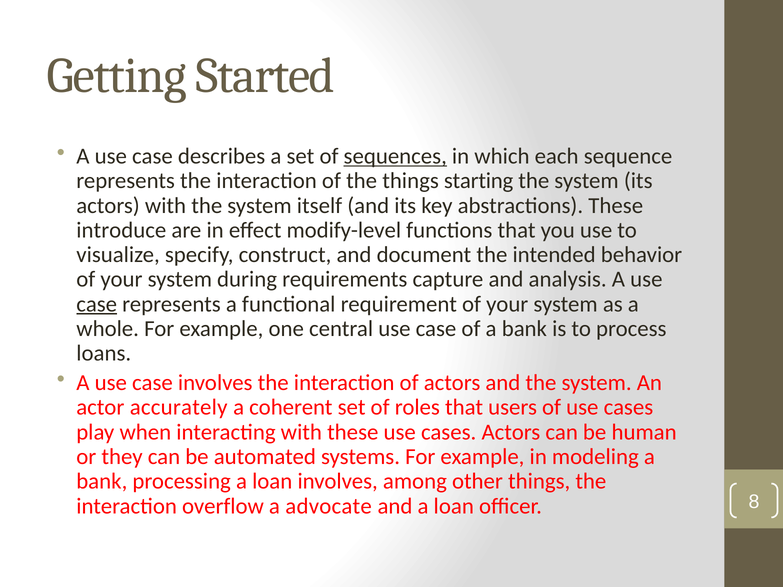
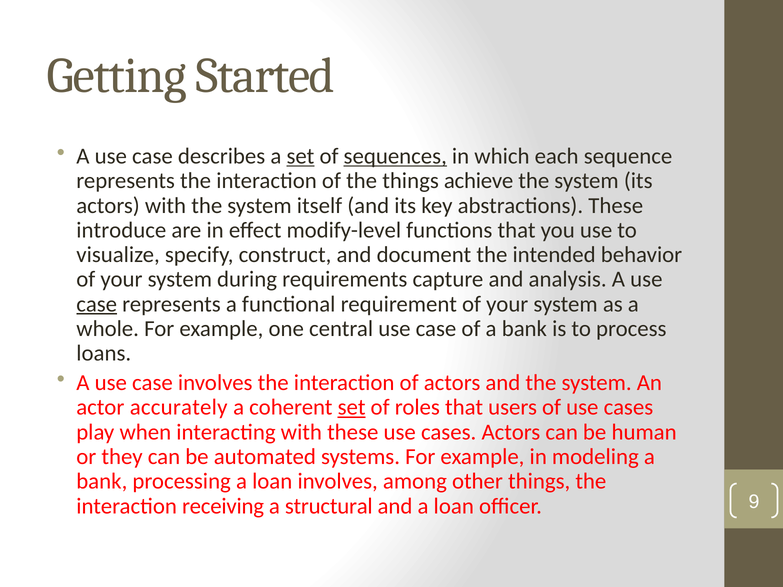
set underline: none -> present (300, 156)
starting: starting -> achieve (479, 181)
set underline: none -> present (352, 408)
overflow: overflow -> receiving (223, 506)
advocate: advocate -> structural (329, 506)
8: 8 -> 9 (754, 502)
